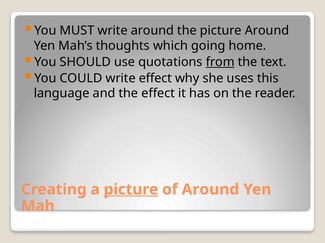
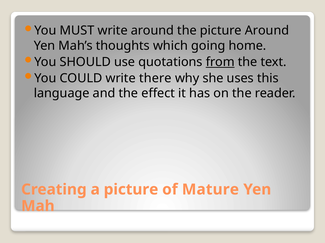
write effect: effect -> there (155, 78)
picture underline: present -> none (131, 190)
of Around: Around -> Mature (210, 190)
